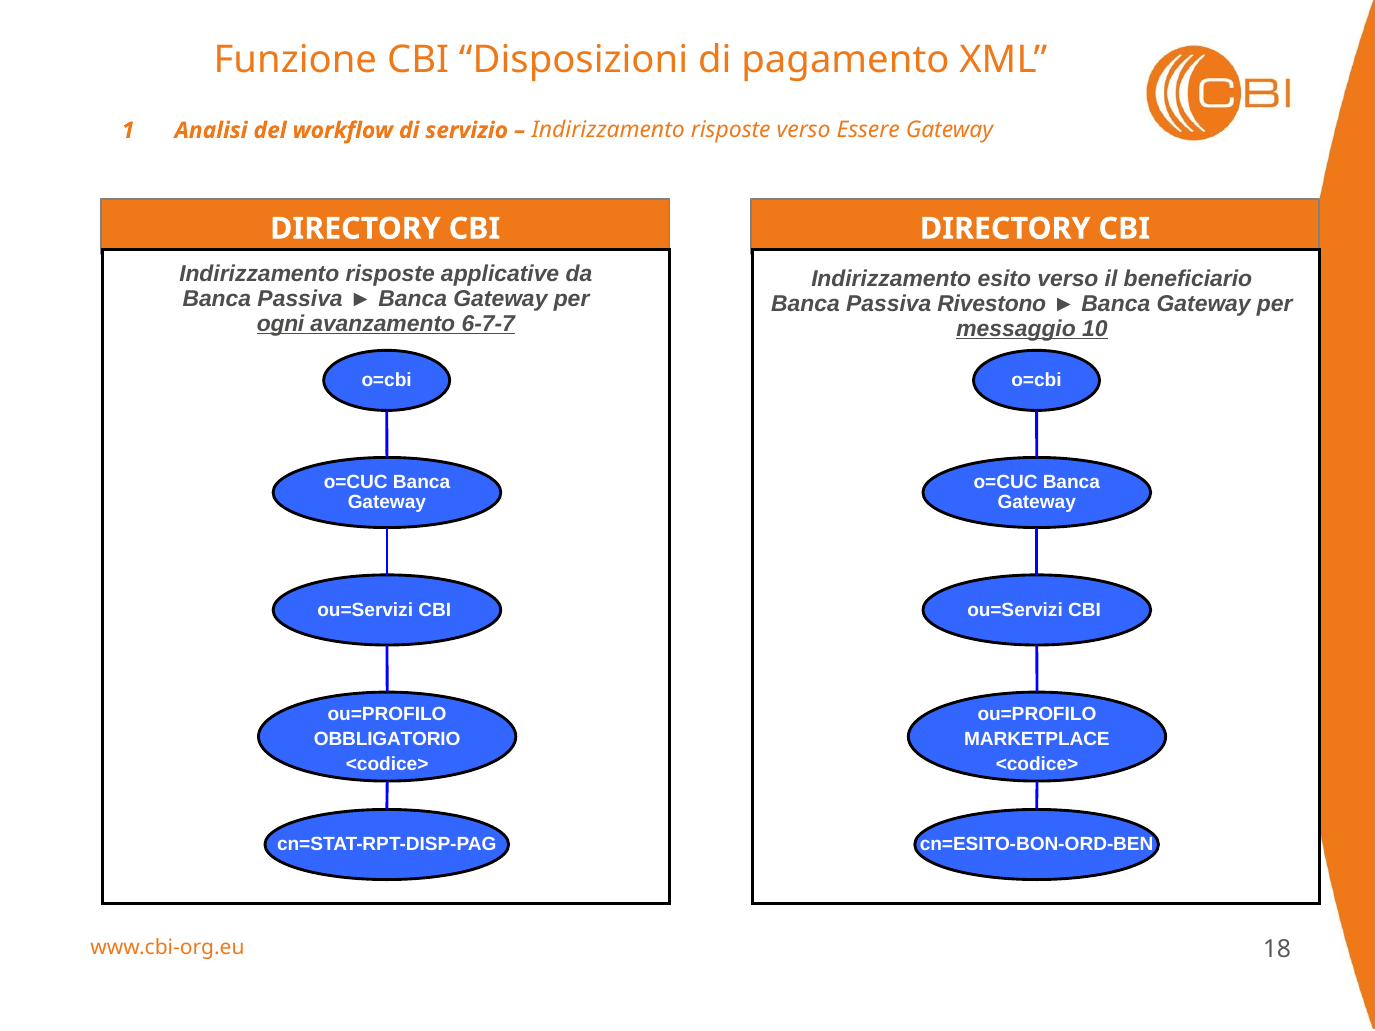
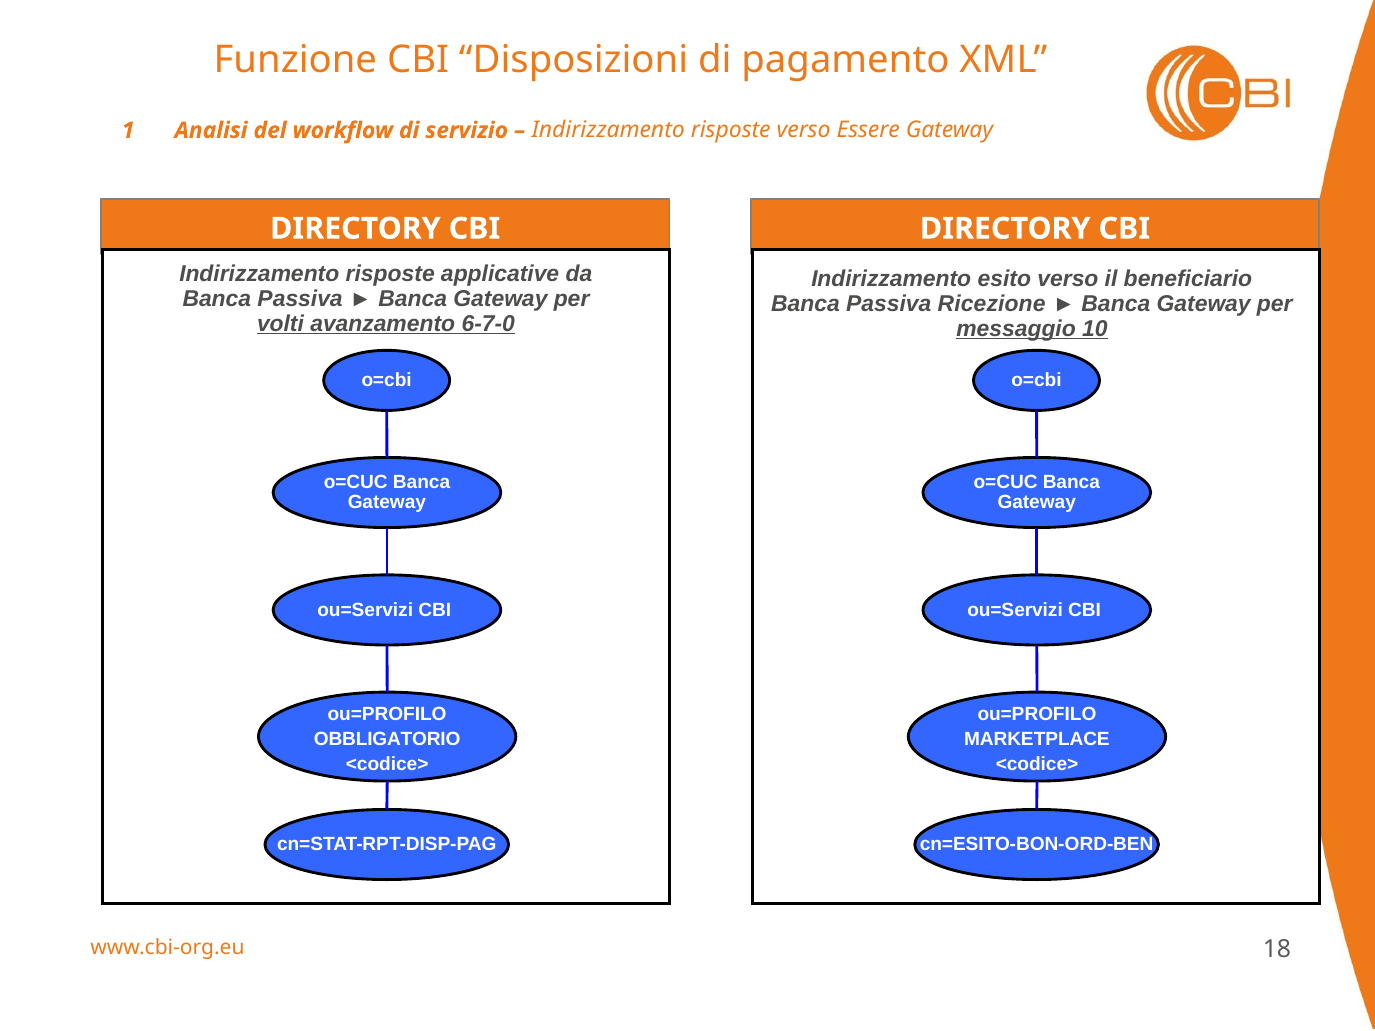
Rivestono: Rivestono -> Ricezione (992, 304)
ogni: ogni -> volti (280, 324)
6-7-7: 6-7-7 -> 6-7-0 (488, 324)
